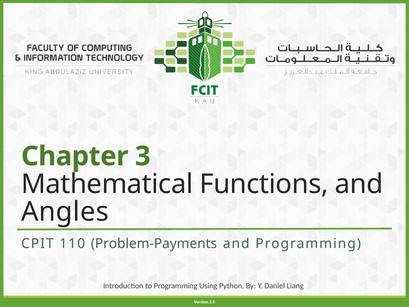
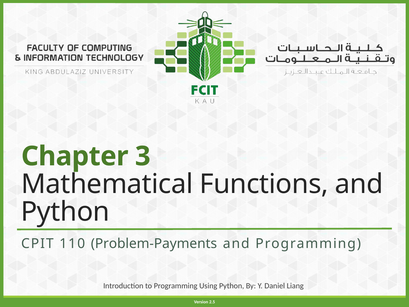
Angles: Angles -> Python (65, 212)
